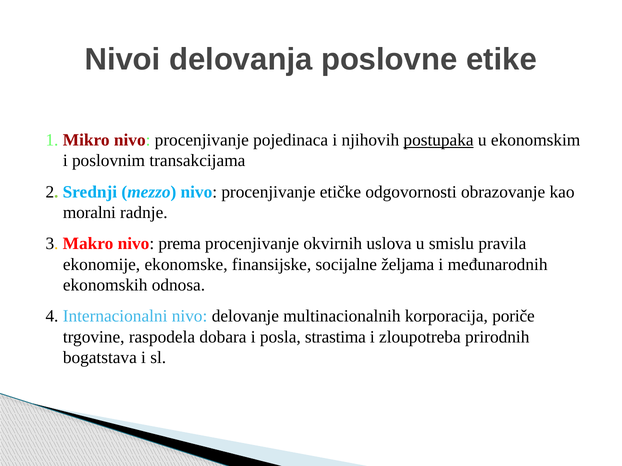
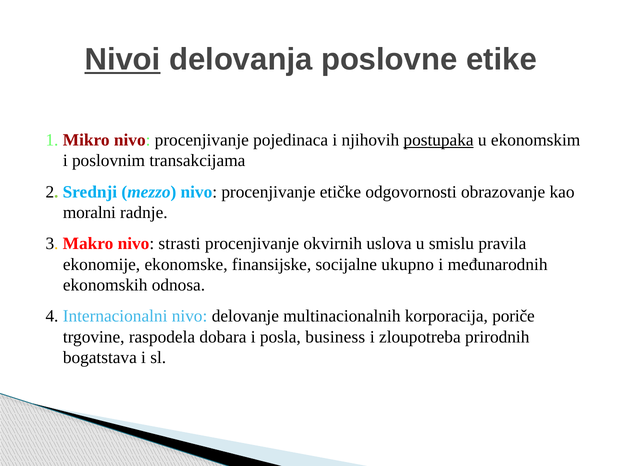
Nivoi underline: none -> present (123, 60)
prema: prema -> strasti (180, 244)
željama: željama -> ukupno (408, 265)
strastima: strastima -> business (335, 337)
